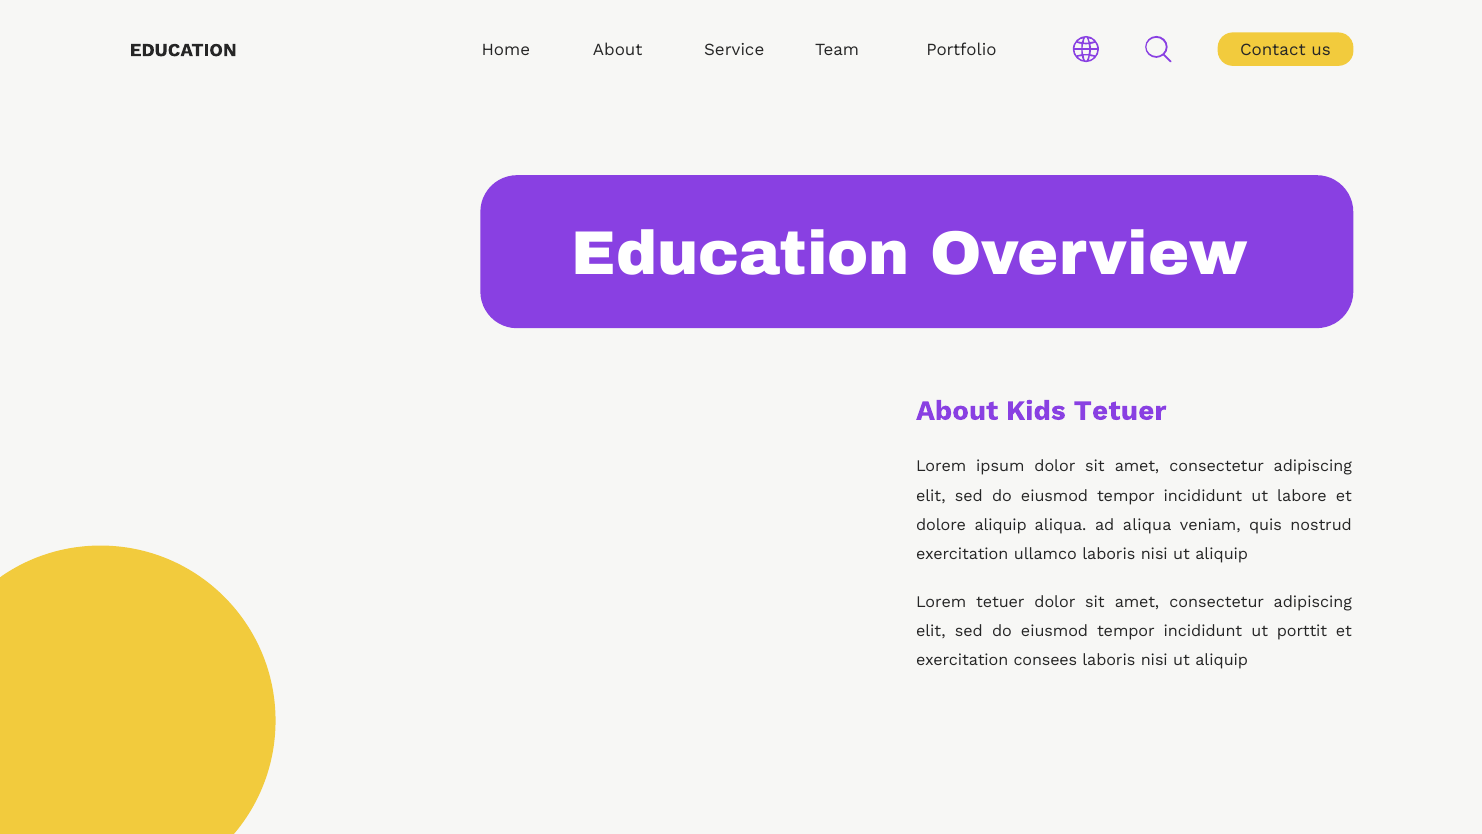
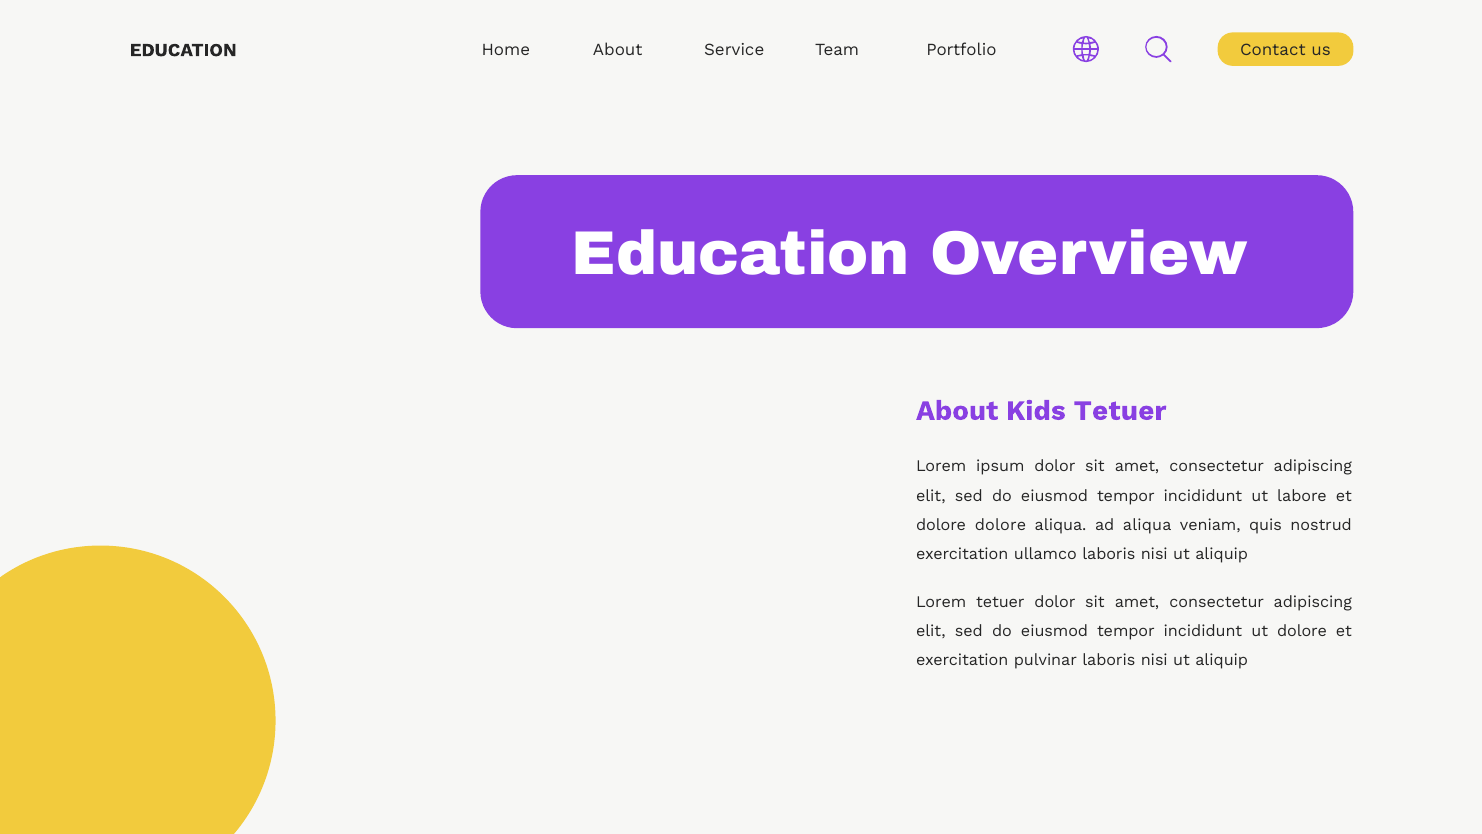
dolore aliquip: aliquip -> dolore (1000, 525)
ut porttit: porttit -> dolore (1302, 631)
consees: consees -> pulvinar (1045, 660)
